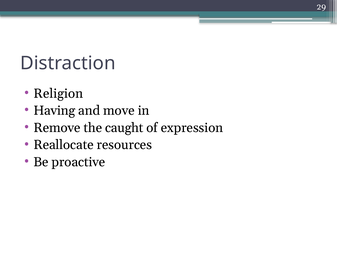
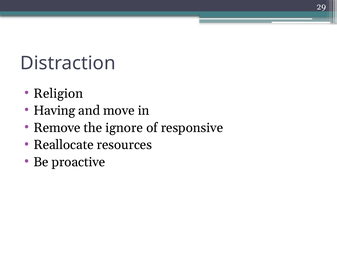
caught: caught -> ignore (124, 128)
expression: expression -> responsive (192, 128)
